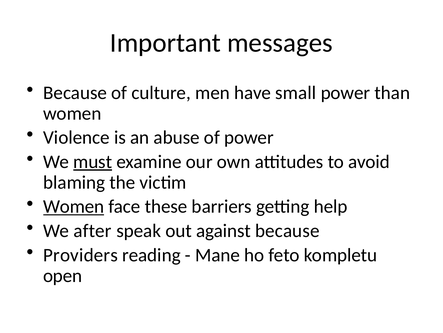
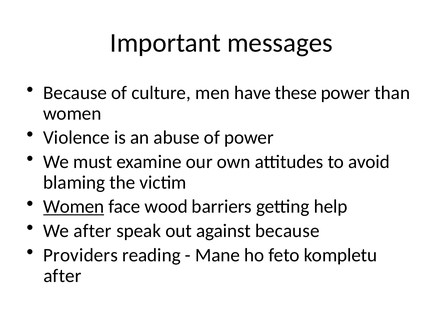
small: small -> these (296, 93)
must underline: present -> none (93, 161)
these: these -> wood (166, 206)
open: open -> after (62, 275)
